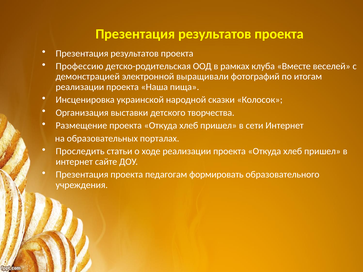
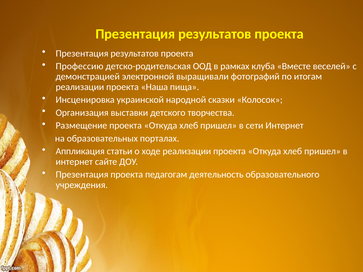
Проследить: Проследить -> Аппликация (80, 151)
формировать: формировать -> деятельность (216, 175)
